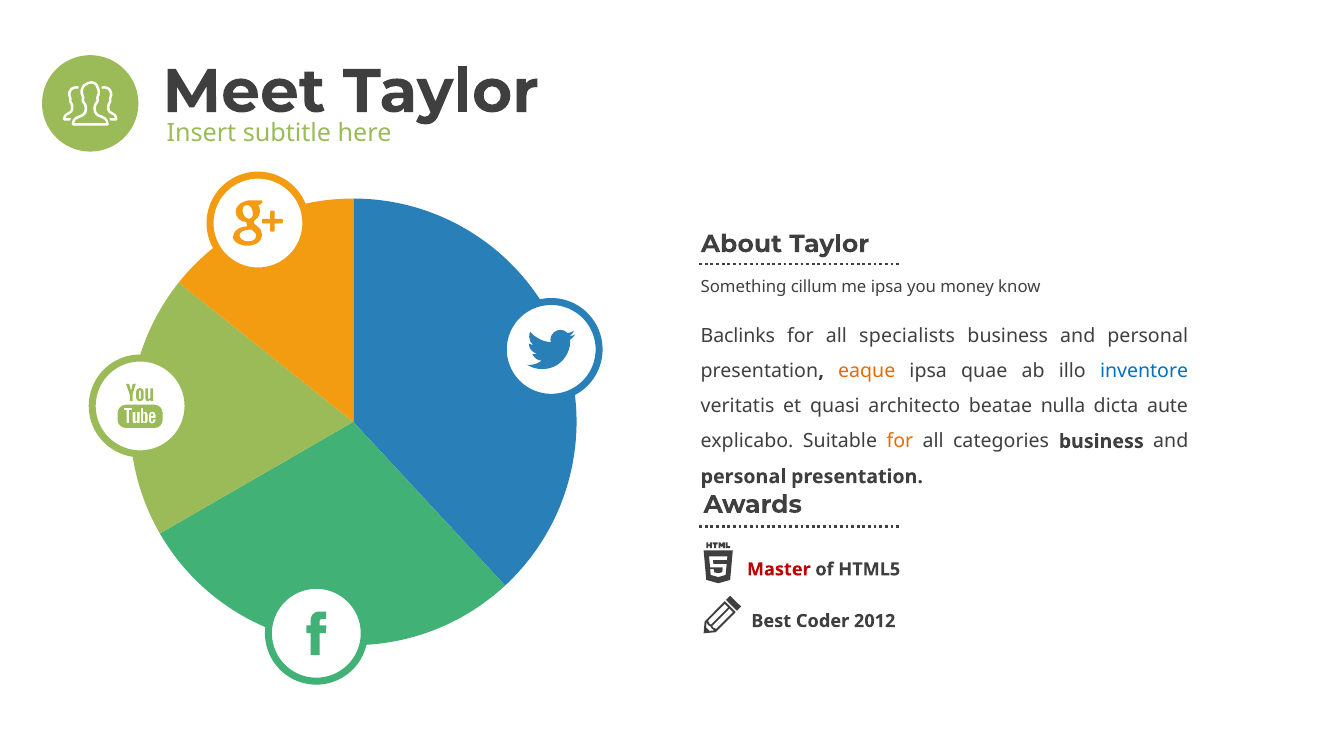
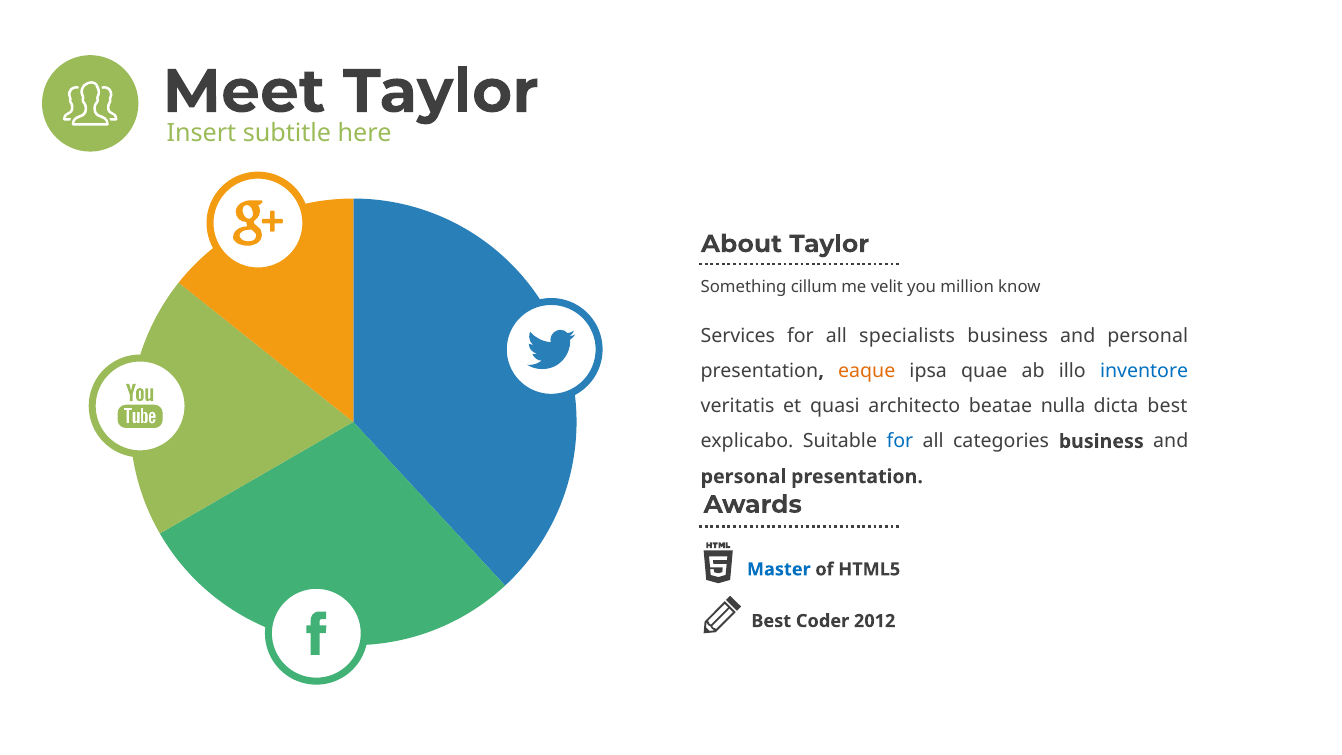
me ipsa: ipsa -> velit (887, 287)
money: money -> million (967, 287)
Baclinks: Baclinks -> Services (738, 336)
dicta aute: aute -> best (1167, 406)
for colour: orange -> blue (900, 441)
Master colour: red -> blue (779, 569)
